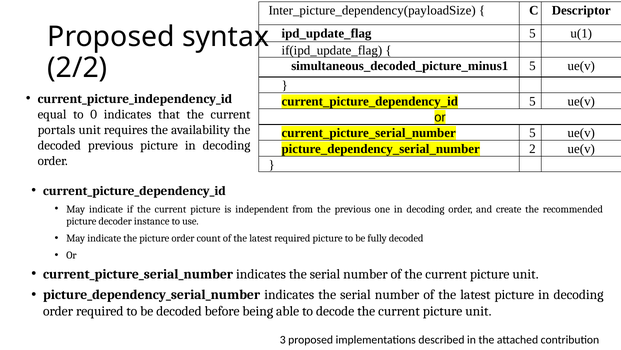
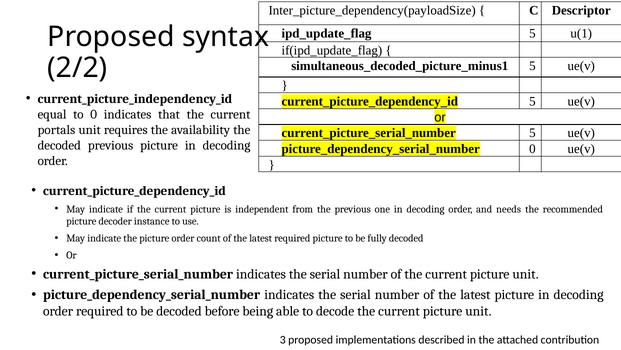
picture_dependency_serial_number 2: 2 -> 0 (532, 149)
create: create -> needs (509, 209)
